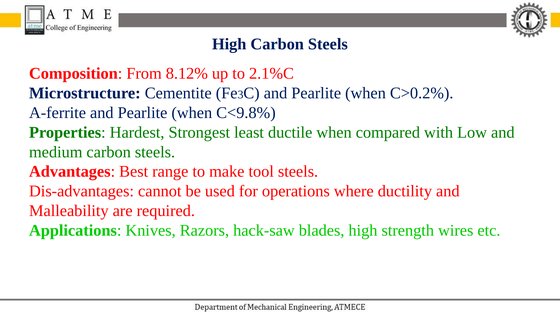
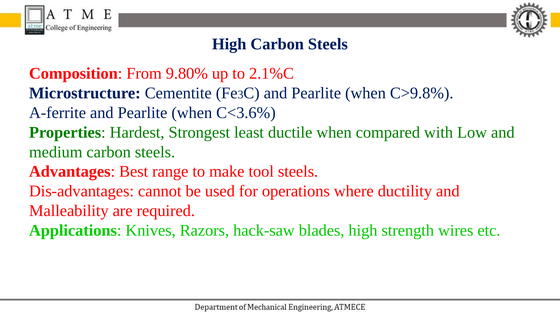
8.12%: 8.12% -> 9.80% (187, 74)
C˃0.2%: C˃0.2% -> C˃9.8% (422, 93)
C˂9.8%: C˂9.8% -> C˂3.6% (246, 113)
